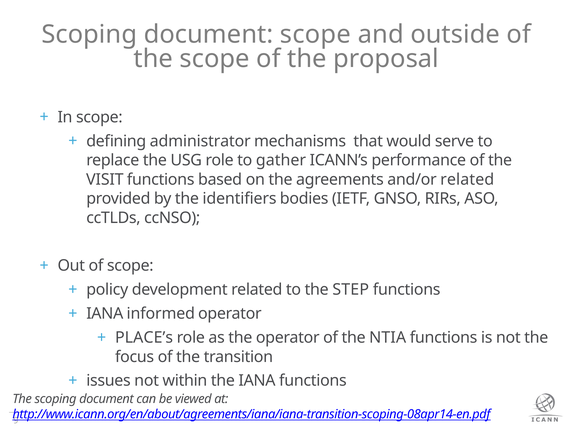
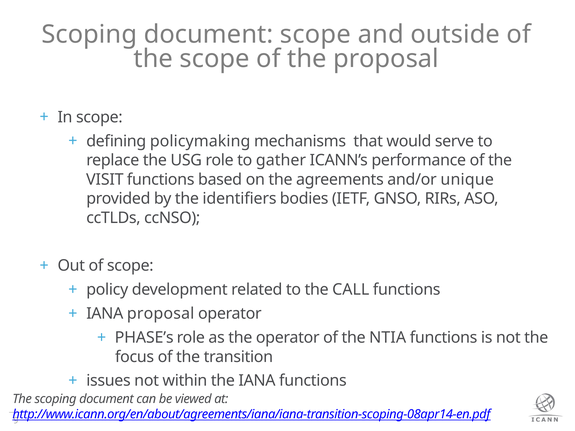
administrator: administrator -> policymaking (200, 141)
and/or related: related -> unique (467, 180)
STEP: STEP -> CALL (351, 290)
IANA informed: informed -> proposal (161, 314)
PLACE’s: PLACE’s -> PHASE’s (144, 338)
